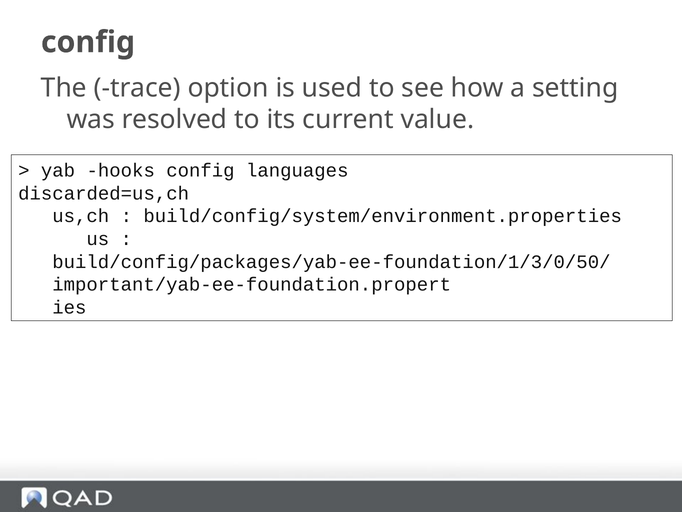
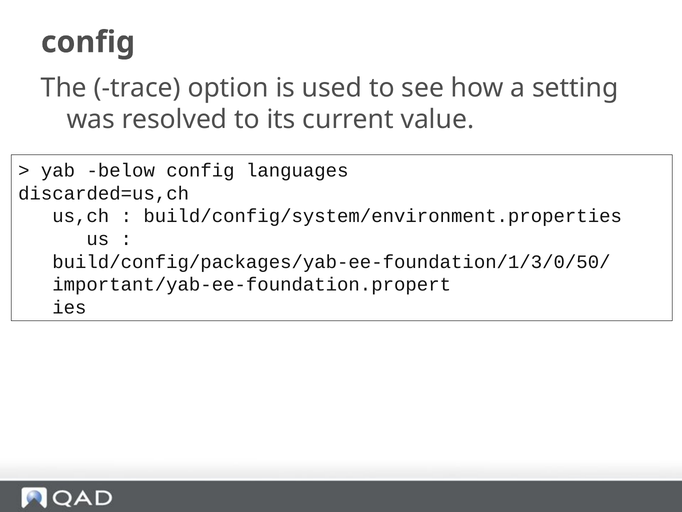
hooks: hooks -> below (121, 171)
